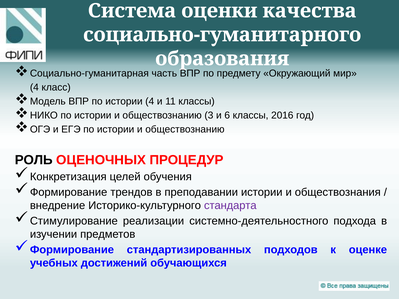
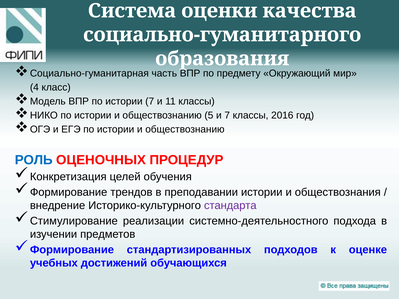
истории 4: 4 -> 7 (150, 101)
3: 3 -> 5 (209, 115)
и 6: 6 -> 7 (227, 115)
РОЛЬ colour: black -> blue (34, 160)
